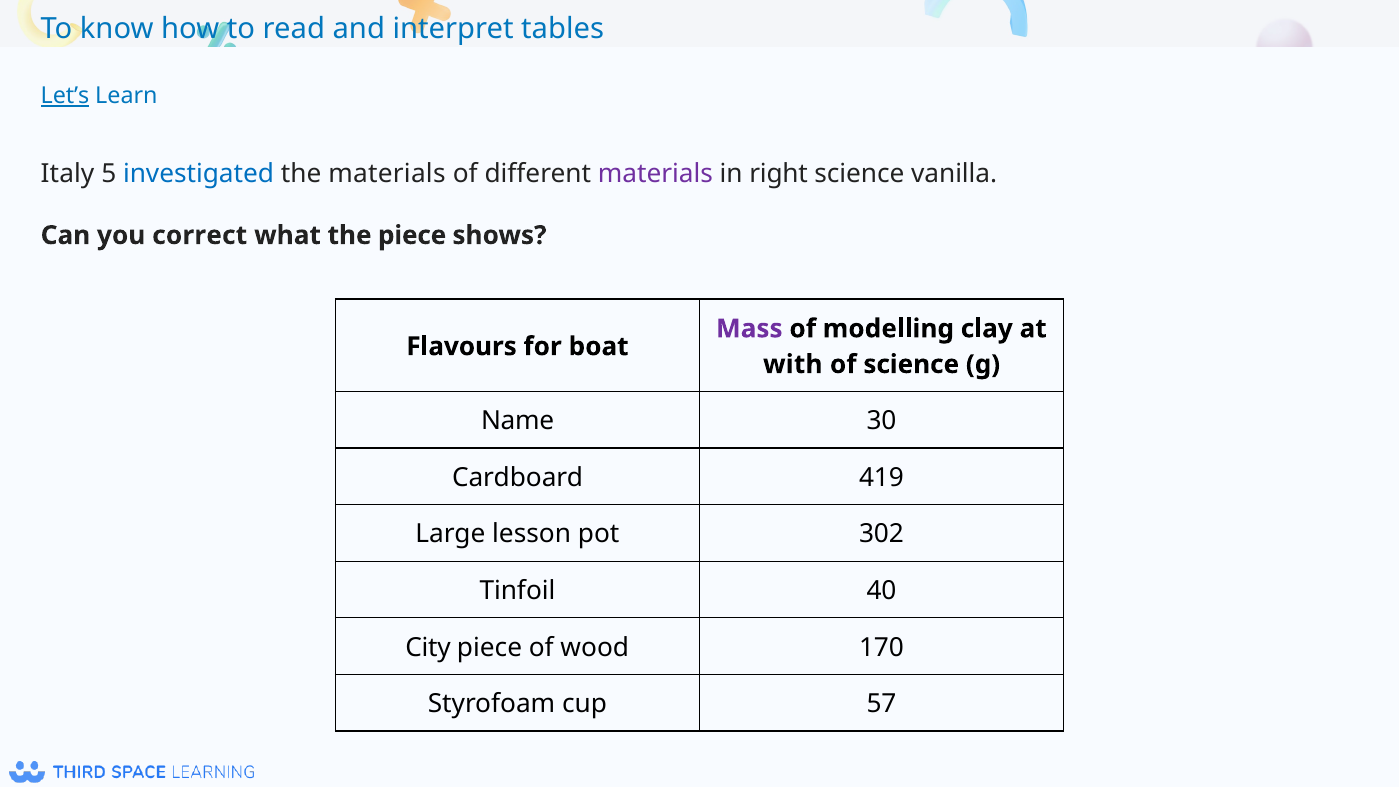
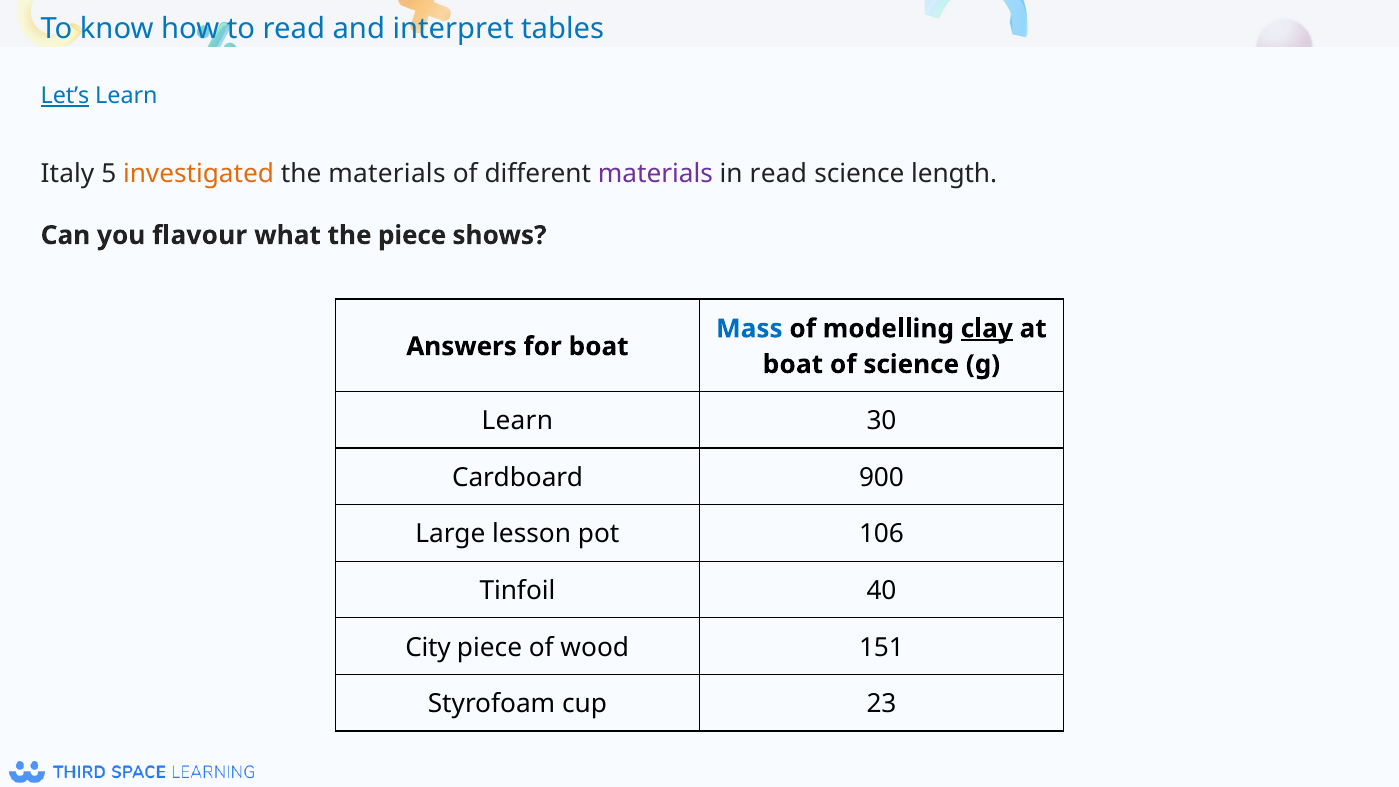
investigated colour: blue -> orange (199, 174)
in right: right -> read (778, 174)
vanilla: vanilla -> length (954, 174)
correct: correct -> flavour (200, 235)
Mass colour: purple -> blue (749, 329)
clay underline: none -> present (987, 329)
Flavours: Flavours -> Answers (462, 347)
with: with -> boat (793, 364)
Name: Name -> Learn (517, 421)
419: 419 -> 900 (881, 478)
302: 302 -> 106 (881, 534)
170: 170 -> 151 (881, 648)
57: 57 -> 23 (882, 704)
